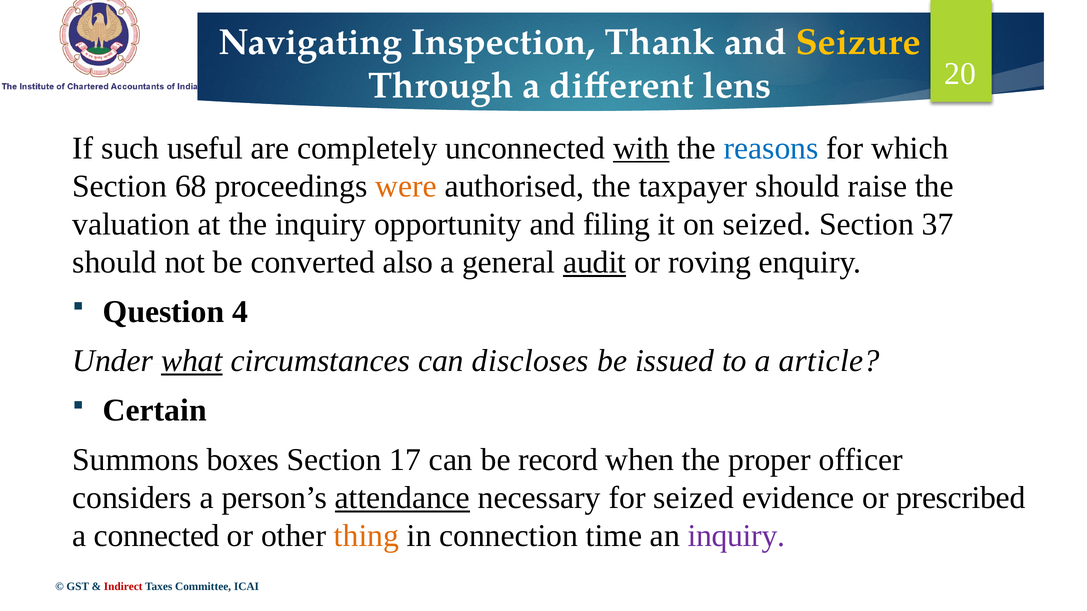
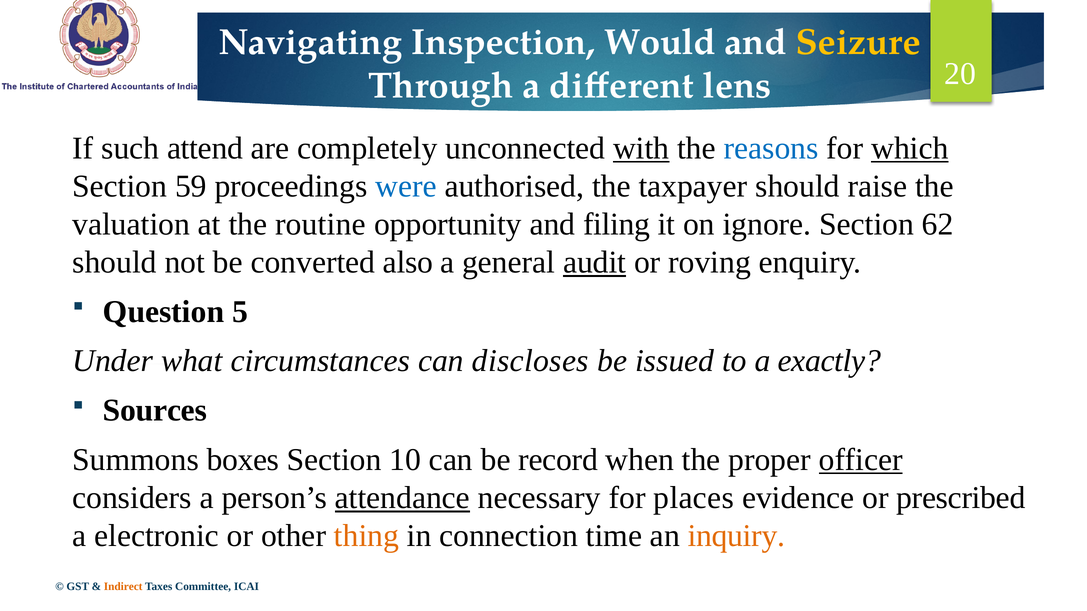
Thank: Thank -> Would (660, 42)
useful: useful -> attend (205, 148)
which underline: none -> present (910, 148)
68: 68 -> 59 (191, 186)
were colour: orange -> blue (406, 186)
the inquiry: inquiry -> routine (321, 224)
on seized: seized -> ignore (767, 224)
37: 37 -> 62 (938, 224)
4: 4 -> 5 (240, 312)
what underline: present -> none (192, 361)
article: article -> exactly (829, 361)
Certain: Certain -> Sources (155, 411)
17: 17 -> 10 (405, 460)
officer underline: none -> present (861, 460)
for seized: seized -> places (694, 498)
connected: connected -> electronic (157, 536)
inquiry colour: purple -> orange (736, 536)
Indirect colour: red -> orange (123, 587)
